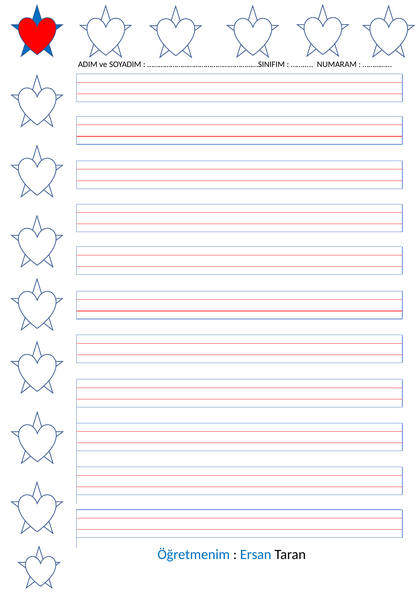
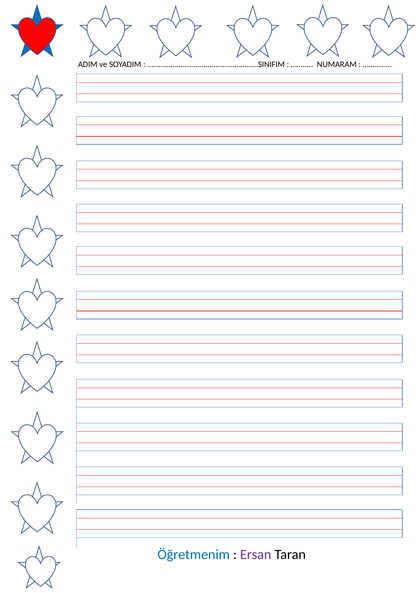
Ersan colour: blue -> purple (256, 555)
